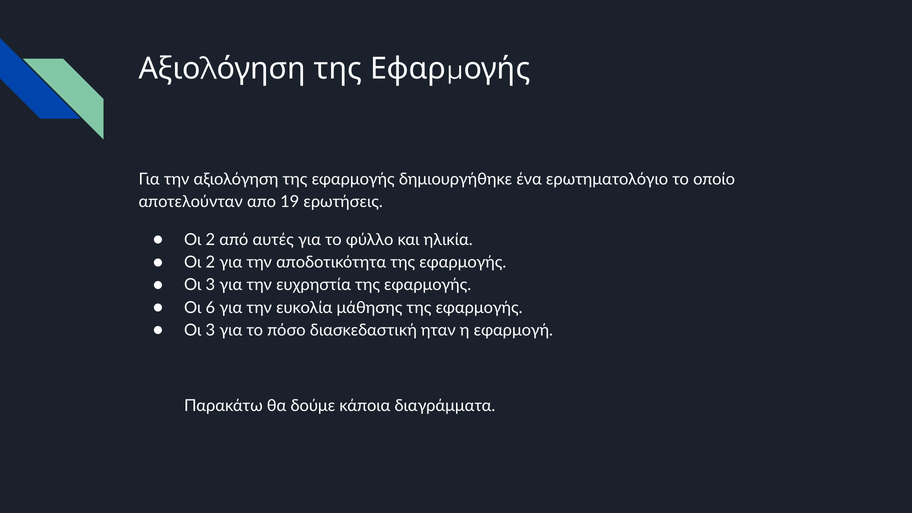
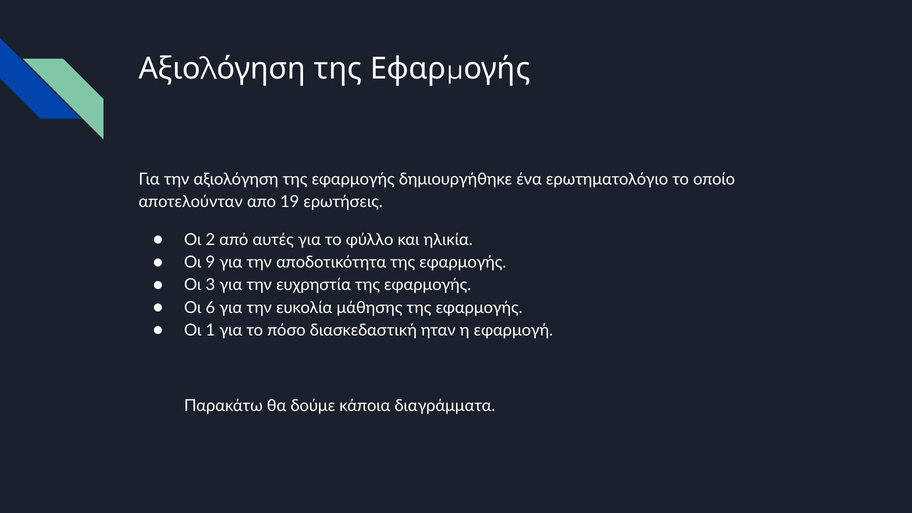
2: 2 -> 9 (210, 262)
3: 3 -> 1 (210, 330)
